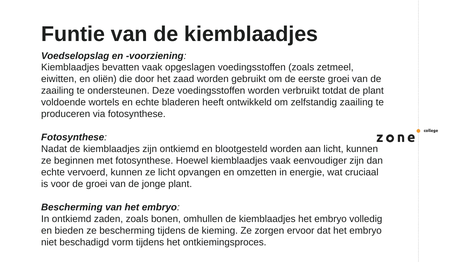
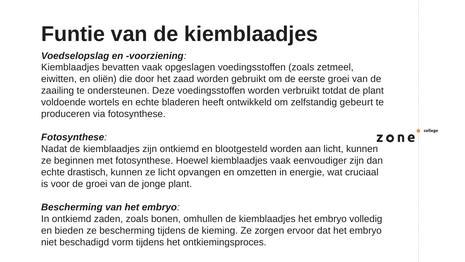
zelfstandig zaailing: zaailing -> gebeurt (356, 102)
vervoerd: vervoerd -> drastisch (88, 172)
